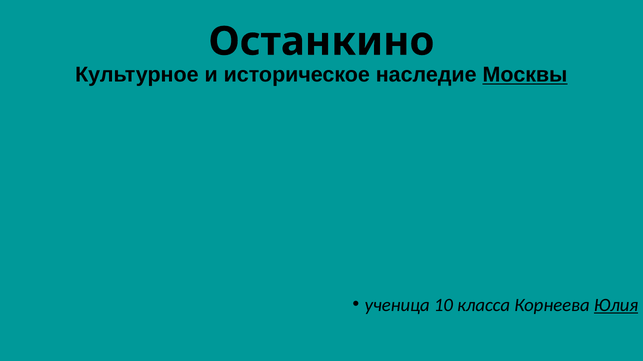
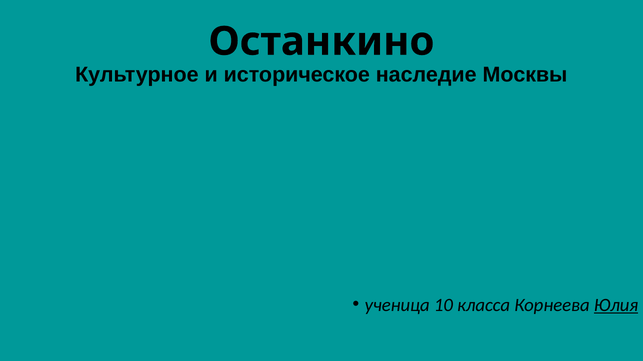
Москвы underline: present -> none (525, 75)
